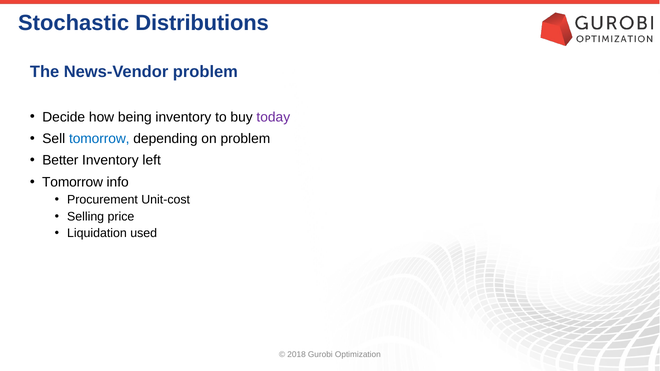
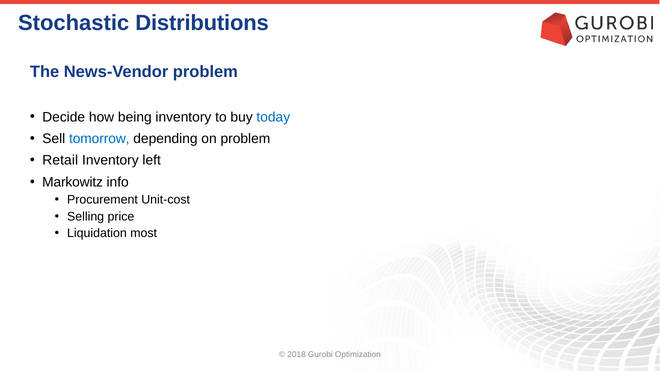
today colour: purple -> blue (273, 117)
Better: Better -> Retail (60, 161)
Tomorrow: Tomorrow -> Markowitz (73, 182)
used: used -> most (144, 233)
